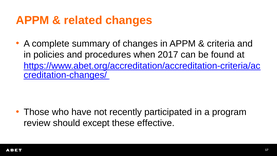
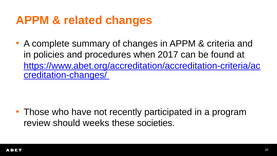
except: except -> weeks (96, 123)
effective: effective -> societies (156, 123)
